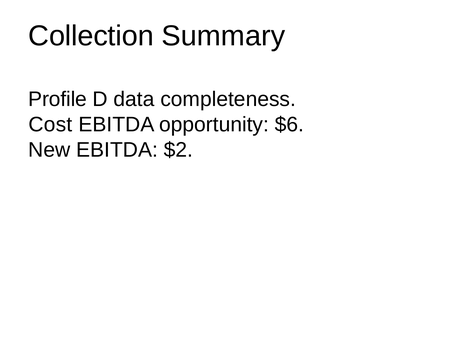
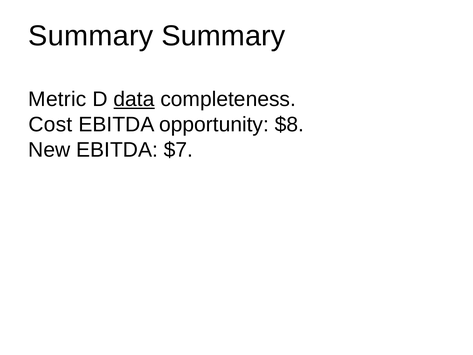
Collection: Collection -> Summary (91, 36)
Profile: Profile -> Metric (57, 99)
data underline: none -> present (134, 99)
$6: $6 -> $8 (289, 124)
$2: $2 -> $7 (178, 150)
